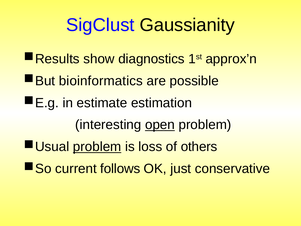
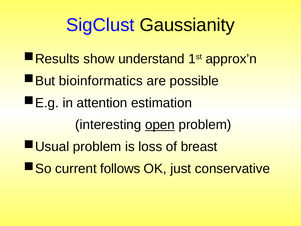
diagnostics: diagnostics -> understand (152, 59)
estimate: estimate -> attention (102, 103)
problem underline: present -> none (97, 147)
others: others -> breast (199, 147)
